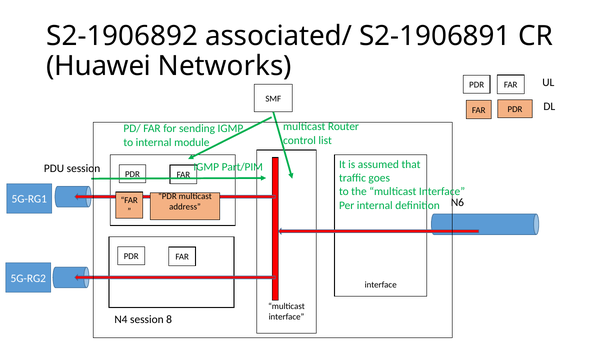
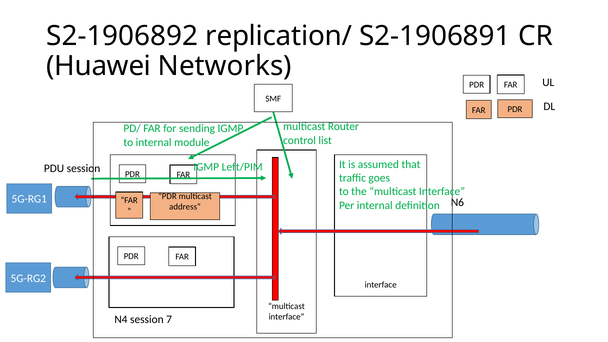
associated/: associated/ -> replication/ (279, 36)
Part/PIM: Part/PIM -> Left/PIM (242, 167)
8: 8 -> 7 (169, 319)
